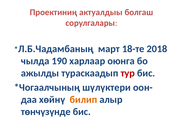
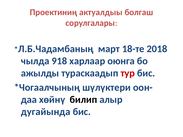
190: 190 -> 918 (59, 61)
билип colour: orange -> black (83, 100)
төнчүзүнде: төнчүзүнде -> дугайында (46, 112)
